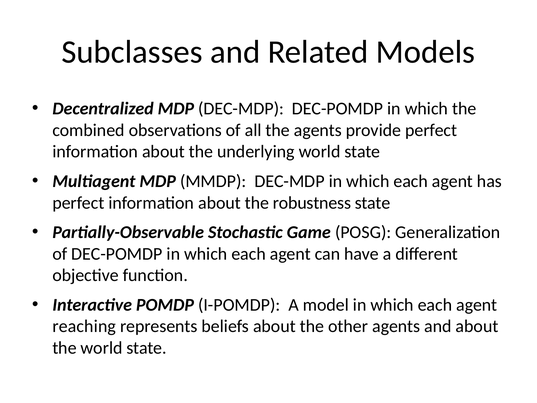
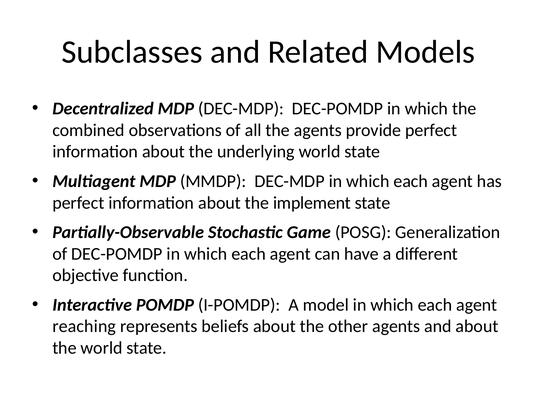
robustness: robustness -> implement (312, 203)
